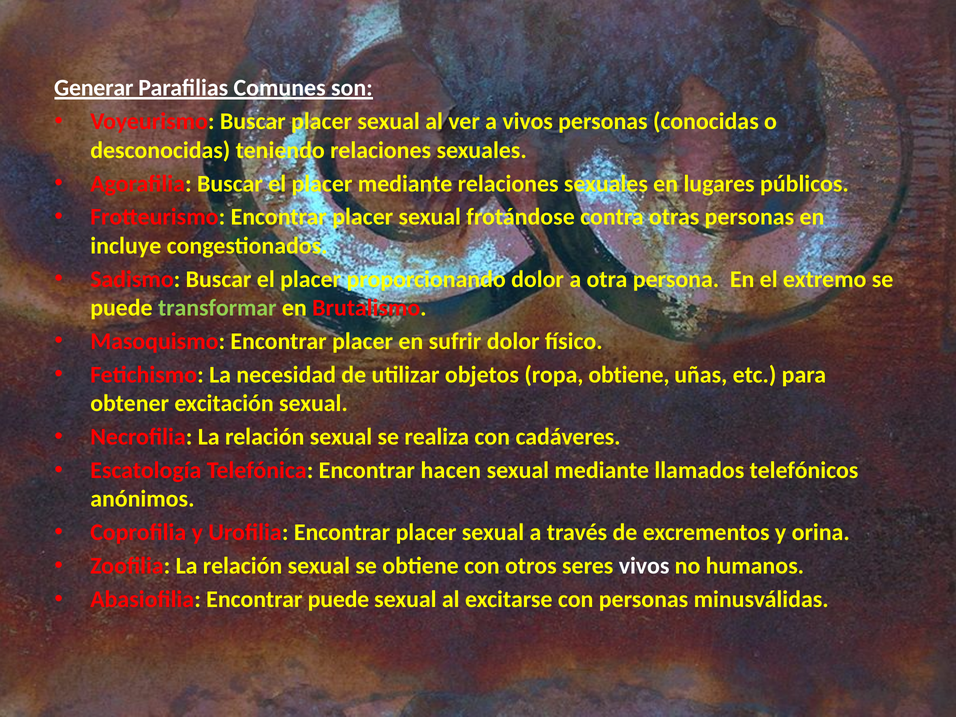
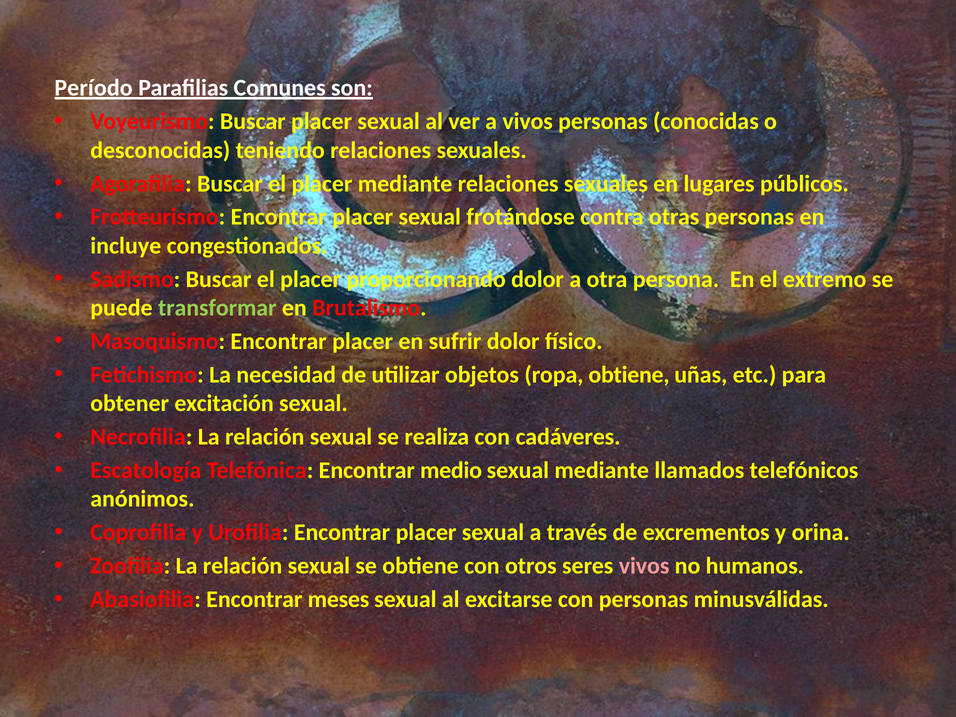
Generar: Generar -> Período (94, 88)
hacen: hacen -> medio (451, 470)
vivos colour: white -> pink (644, 566)
Encontrar puede: puede -> meses (338, 599)
